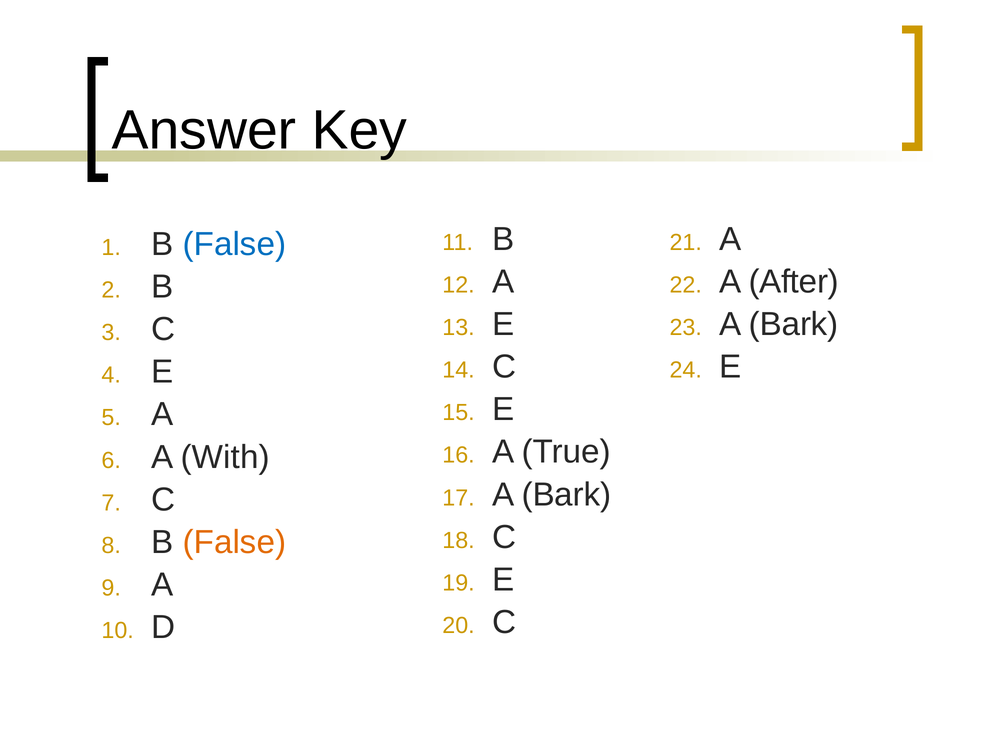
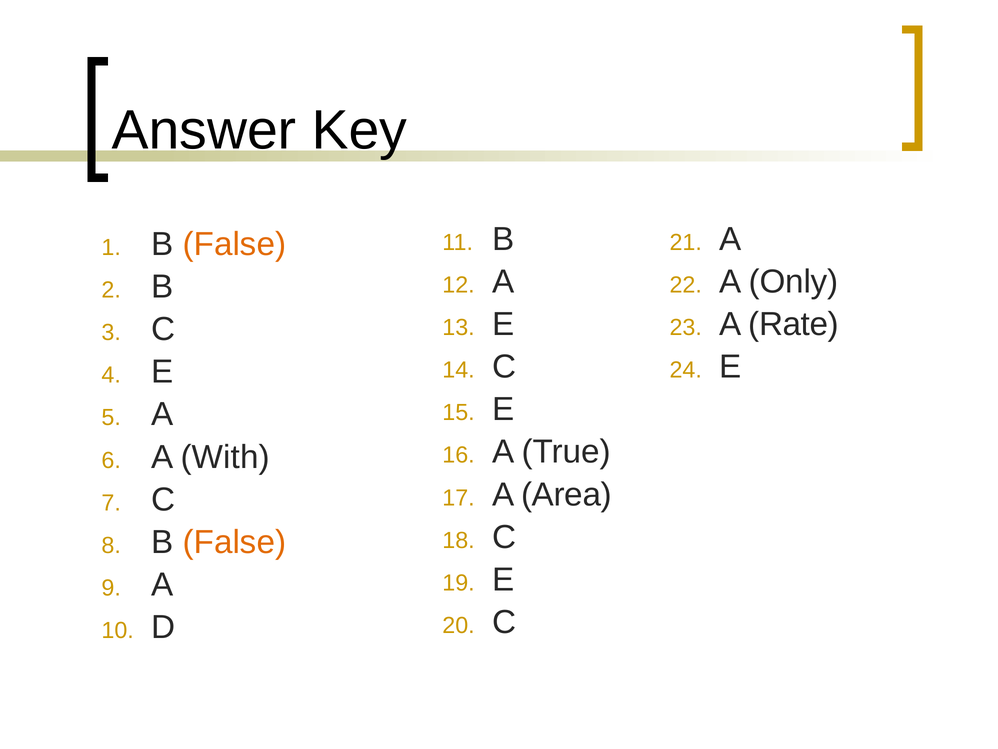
False colour: blue -> orange (234, 244)
After: After -> Only (794, 281)
Bark: Bark -> Rate (794, 324)
Bark: Bark -> Area (566, 494)
